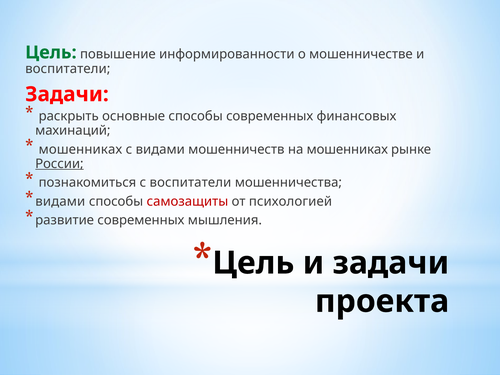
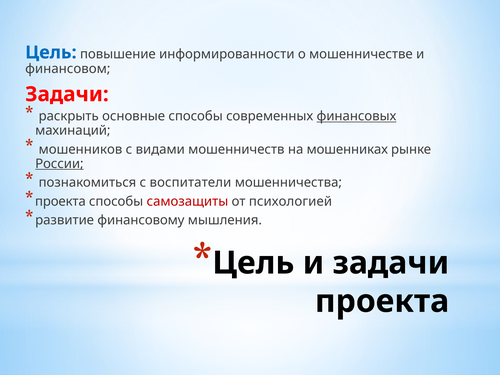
Цель colour: green -> blue (51, 52)
воспитатели: воспитатели -> финансовом (68, 69)
финансовых underline: none -> present (356, 116)
мошенниках: мошенниках -> мошенников (80, 149)
видами: видами -> проекта (60, 201)
развитие современных: современных -> финансовому (141, 220)
